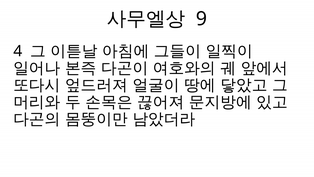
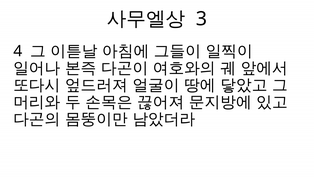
9: 9 -> 3 (202, 19)
